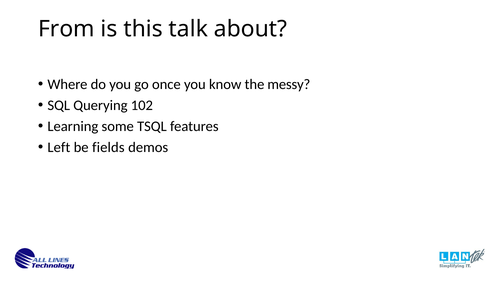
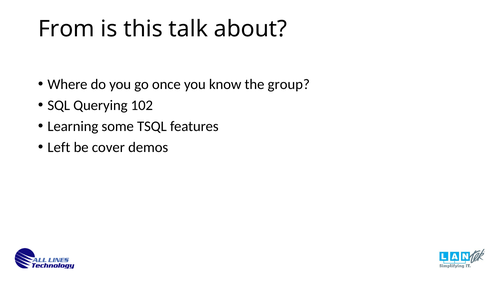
messy: messy -> group (289, 85)
fields: fields -> cover (108, 147)
